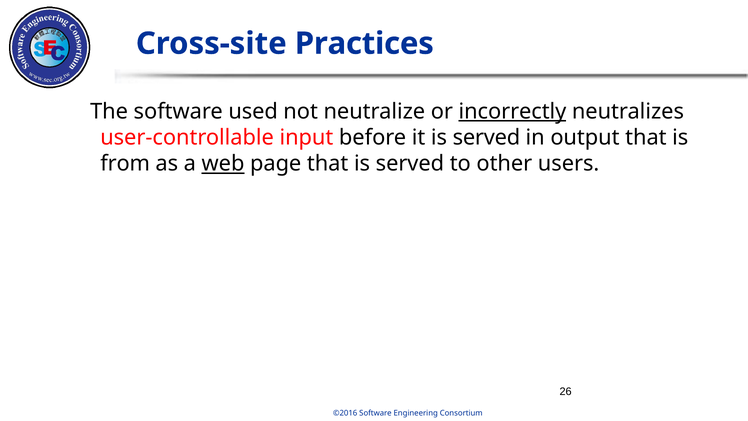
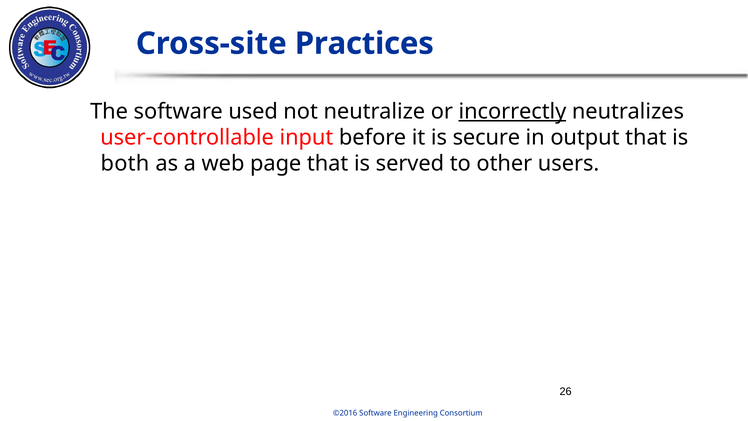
it is served: served -> secure (486, 137)
from: from -> both (125, 164)
web underline: present -> none (223, 164)
